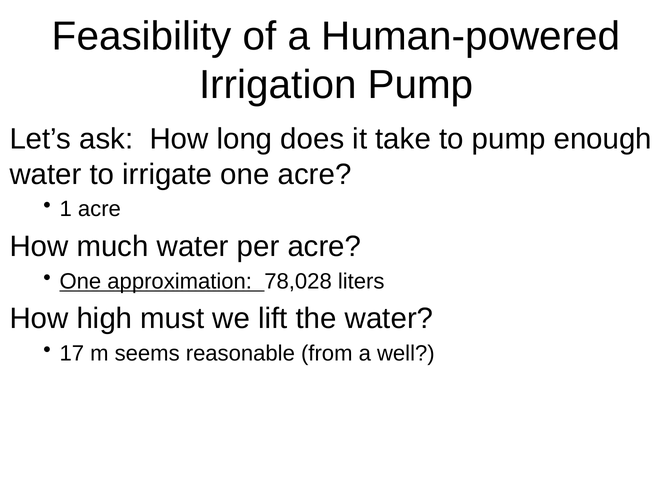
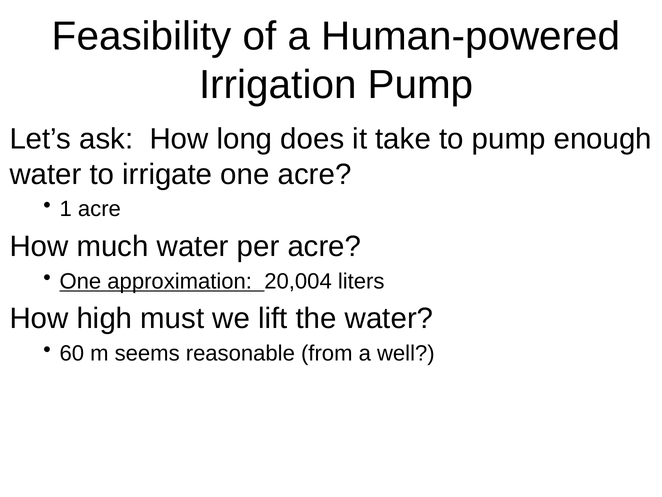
78,028: 78,028 -> 20,004 (298, 281)
17: 17 -> 60 (72, 353)
